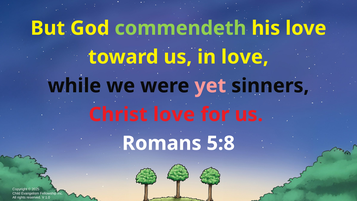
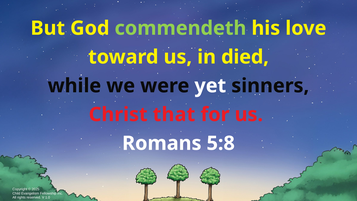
in love: love -> died (245, 57)
yet colour: pink -> white (210, 86)
Christ love: love -> that (174, 114)
